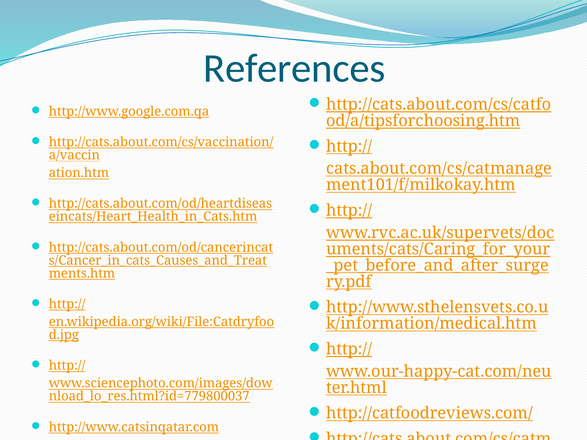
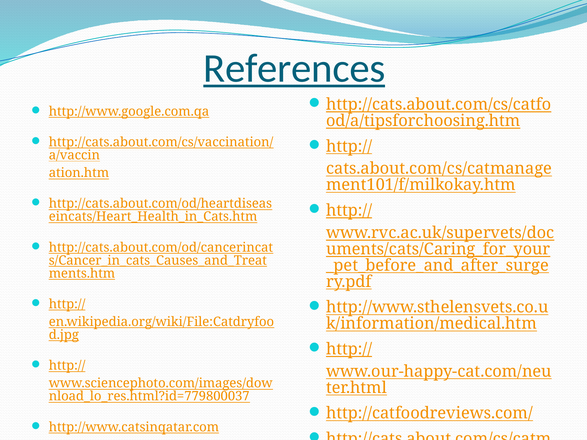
References underline: none -> present (294, 68)
